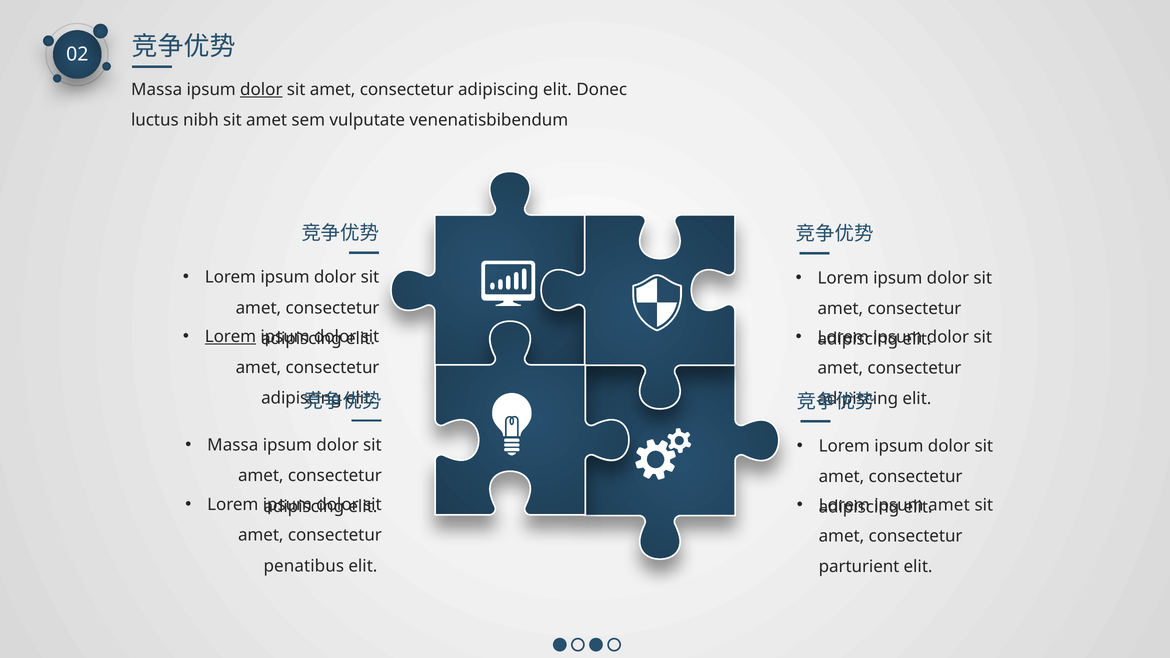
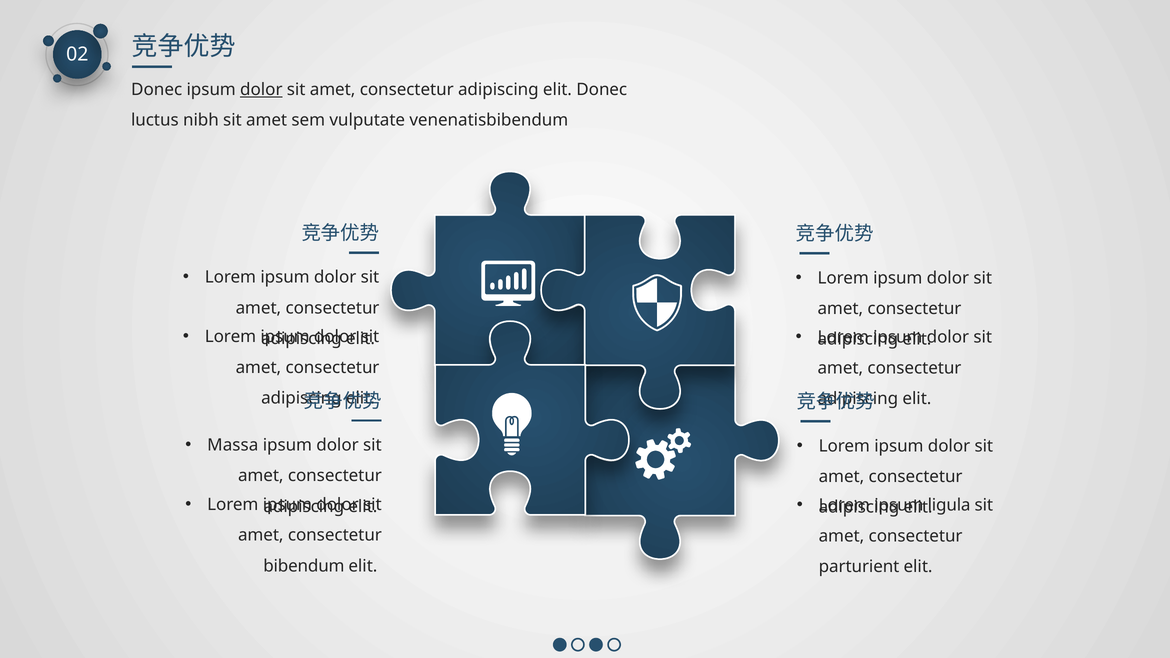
Massa: Massa -> Donec (157, 90)
Lorem underline: present -> none (231, 337)
amet: amet -> ligula (949, 505)
penatibus: penatibus -> bibendum (304, 566)
